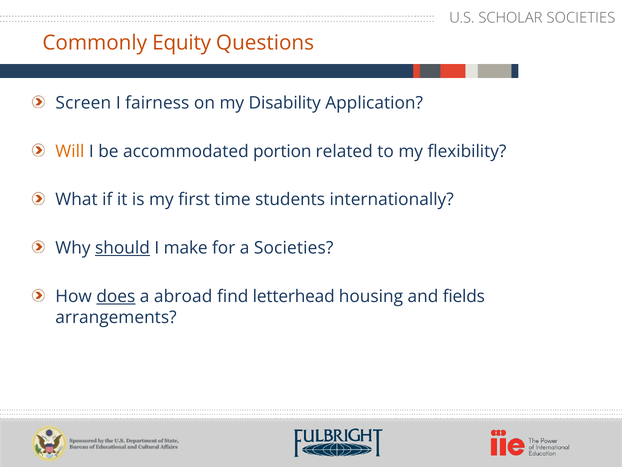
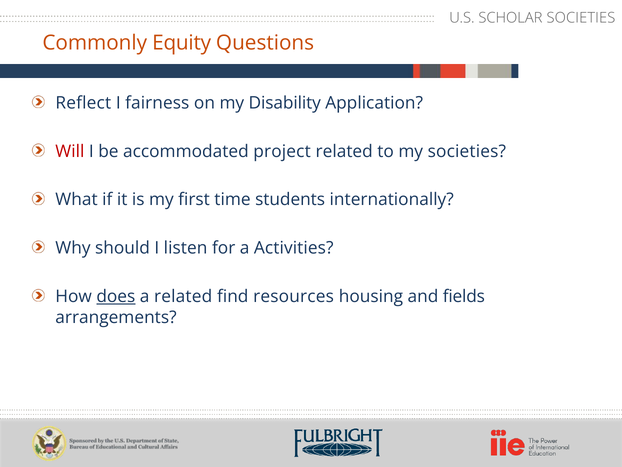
Screen: Screen -> Reflect (83, 103)
Will colour: orange -> red (70, 151)
portion: portion -> project (282, 151)
my flexibility: flexibility -> societies (467, 151)
should underline: present -> none (122, 248)
make: make -> listen (186, 248)
a Societies: Societies -> Activities (294, 248)
a abroad: abroad -> related (183, 296)
letterhead: letterhead -> resources (294, 296)
